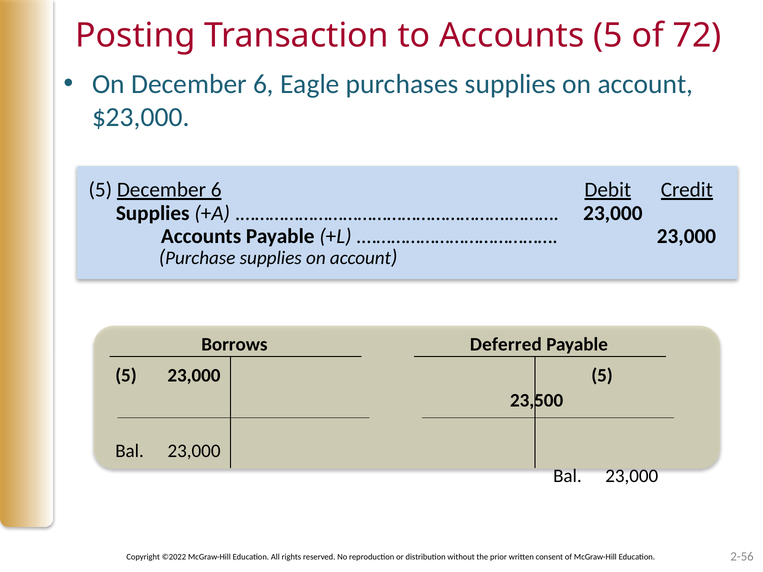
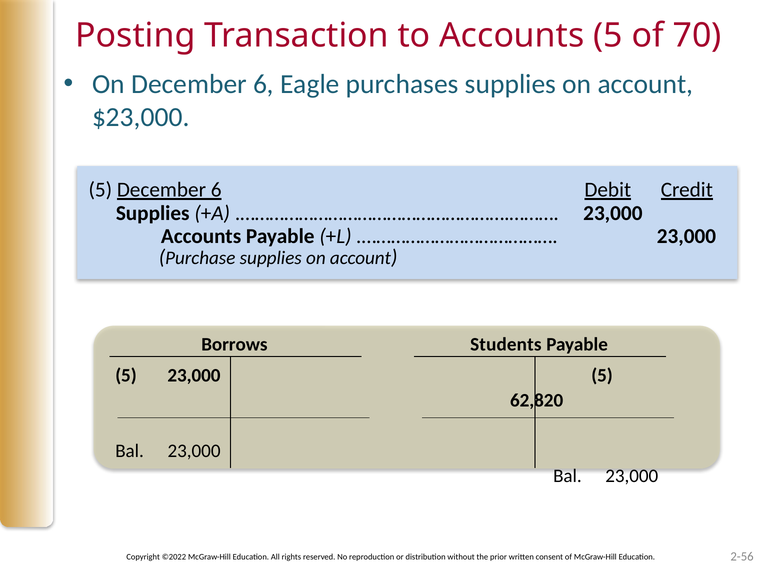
72: 72 -> 70 (697, 36)
Deferred: Deferred -> Students (506, 344)
23,500: 23,500 -> 62,820 (537, 401)
